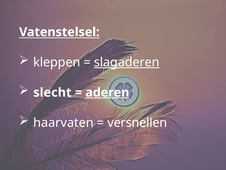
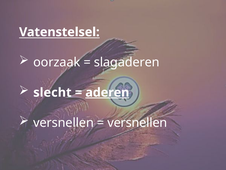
kleppen: kleppen -> oorzaak (57, 62)
slagaderen underline: present -> none (127, 62)
haarvaten: haarvaten -> versnellen (64, 122)
